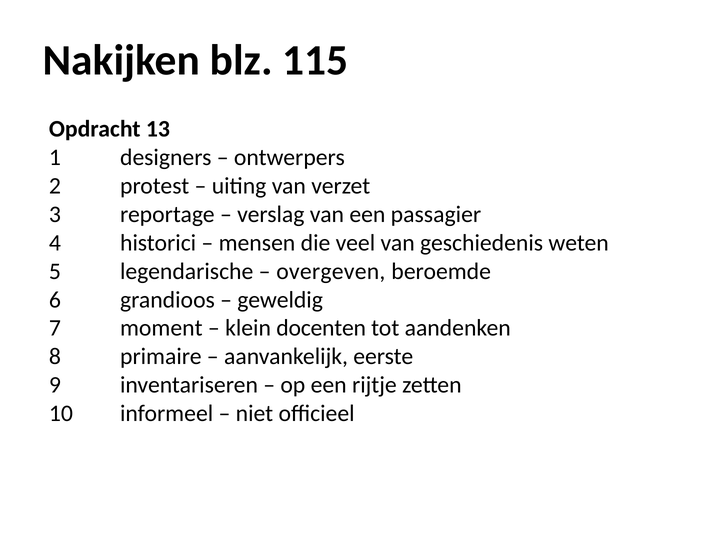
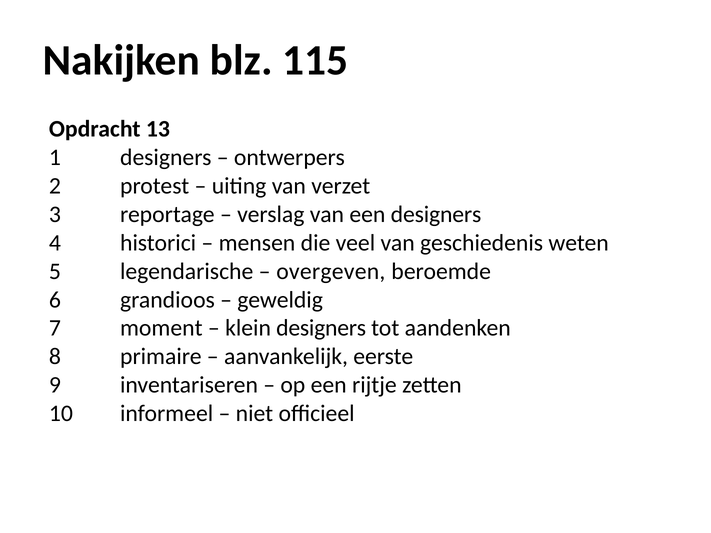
een passagier: passagier -> designers (436, 215)
klein docenten: docenten -> designers (321, 328)
